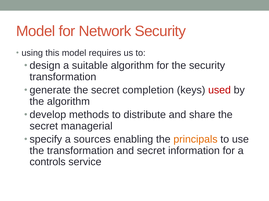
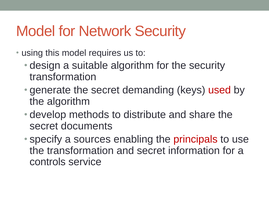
completion: completion -> demanding (148, 90)
managerial: managerial -> documents (87, 126)
principals colour: orange -> red (195, 140)
